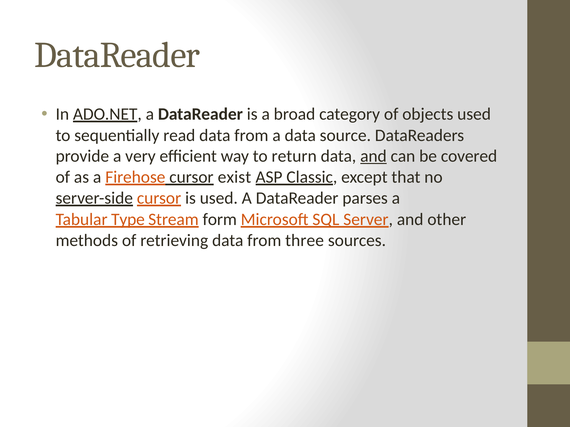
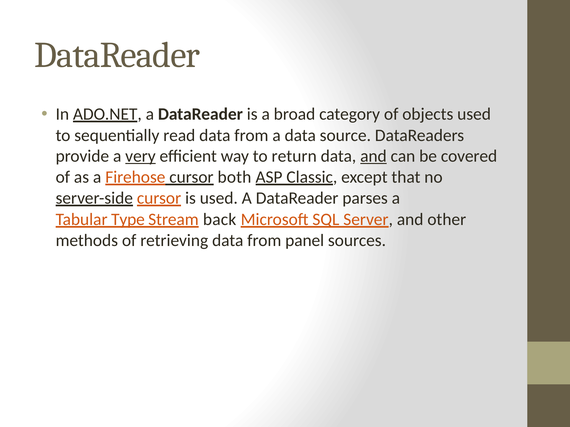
very underline: none -> present (140, 156)
exist: exist -> both (234, 177)
form: form -> back (220, 220)
three: three -> panel (305, 241)
